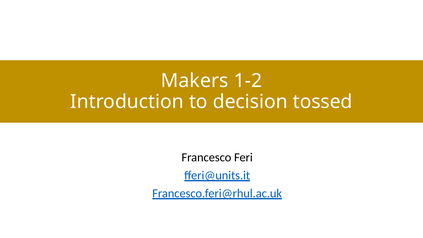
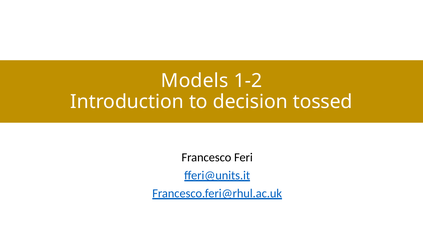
Makers: Makers -> Models (195, 81)
